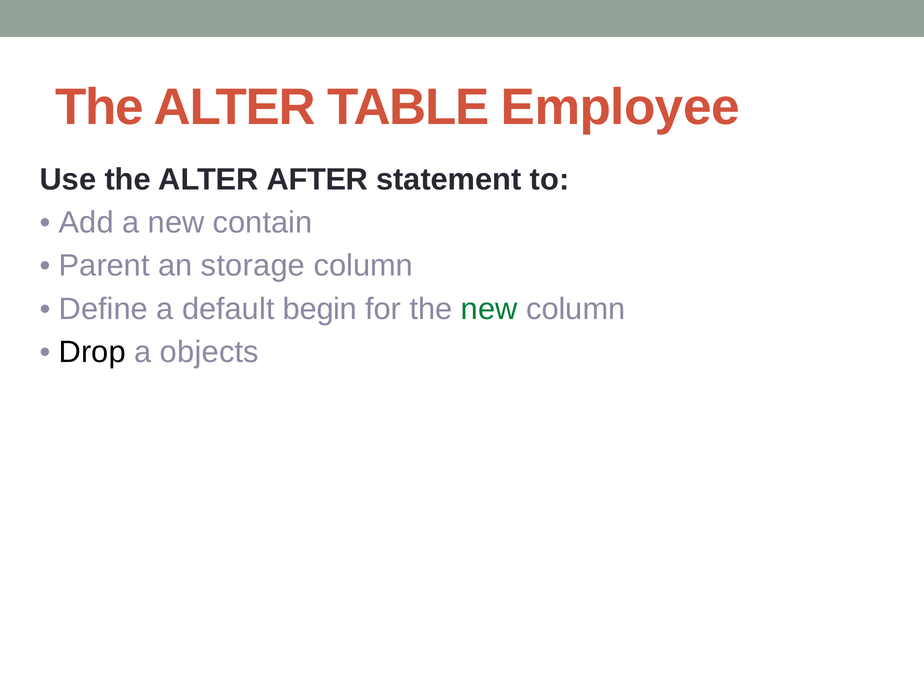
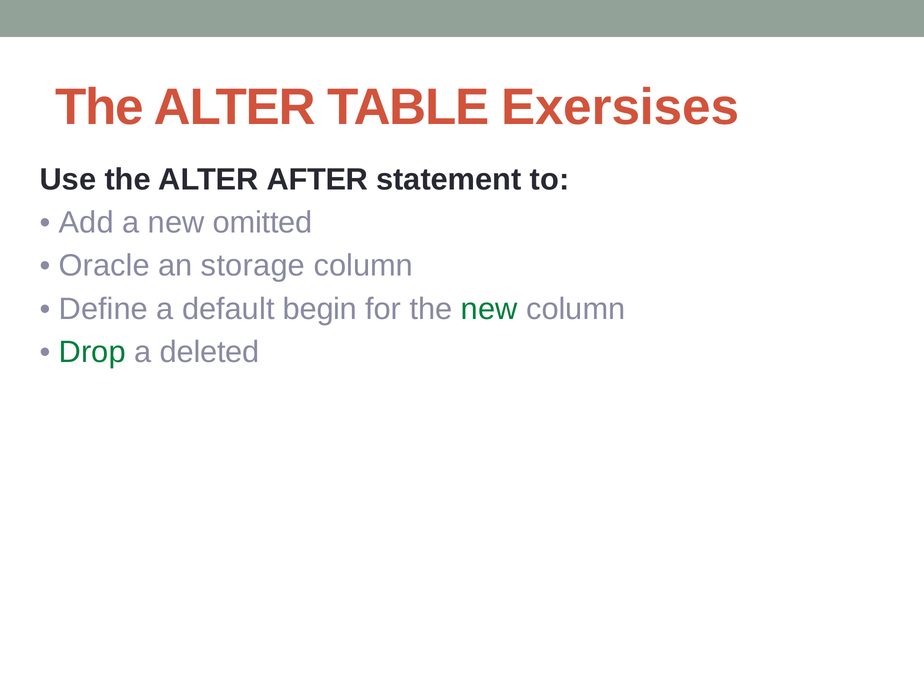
Employee: Employee -> Exersises (620, 108)
contain: contain -> omitted (263, 223)
Parent: Parent -> Oracle (104, 266)
Drop colour: black -> green (92, 352)
objects: objects -> deleted (210, 352)
